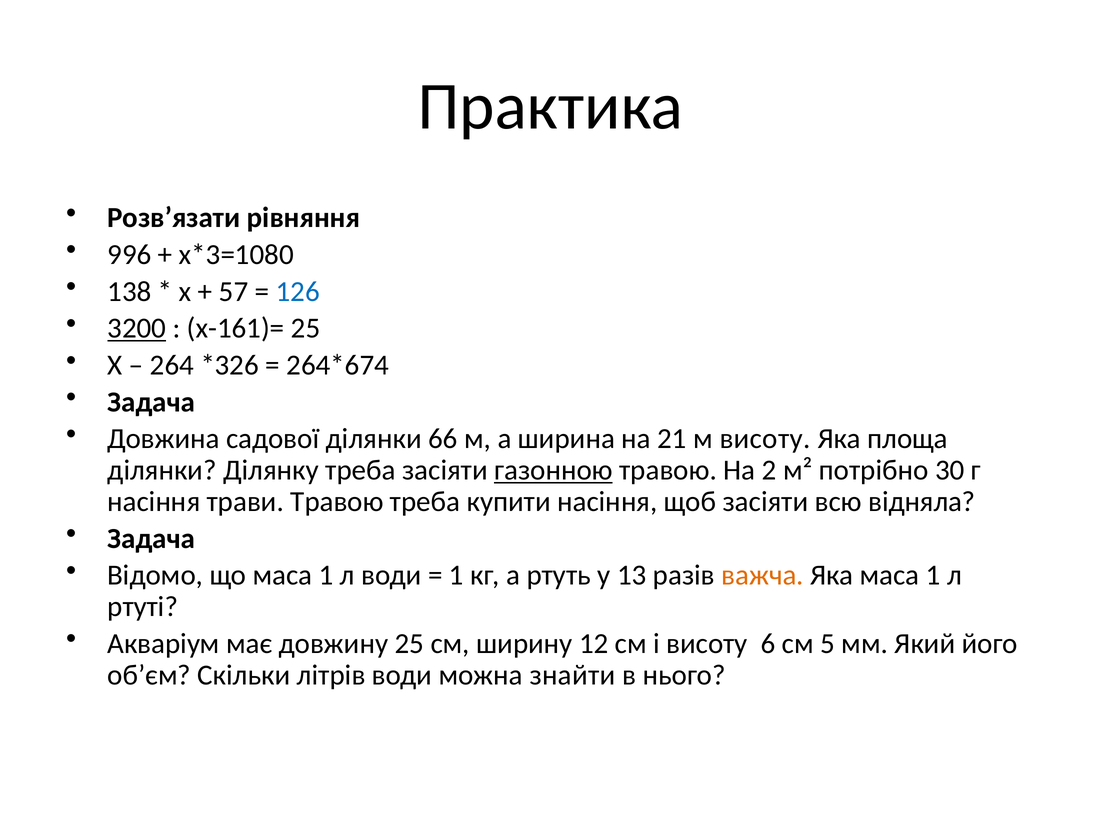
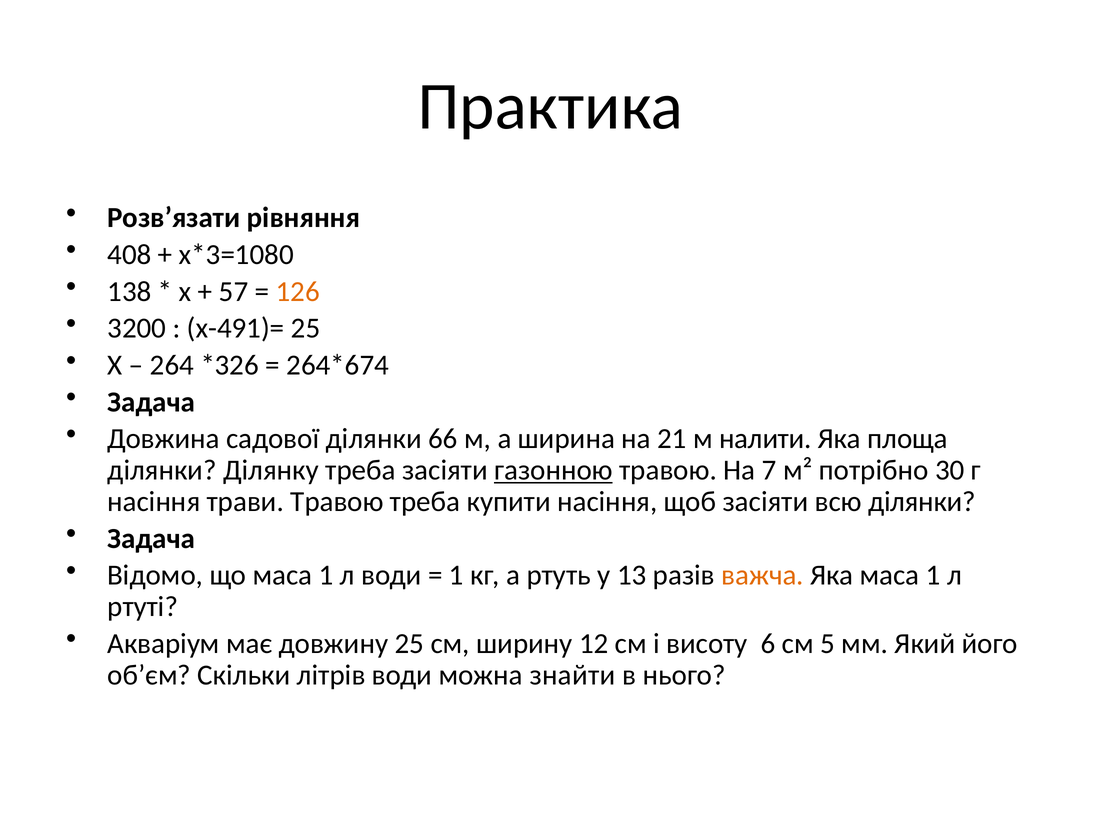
996: 996 -> 408 (129, 254)
126 colour: blue -> orange (298, 291)
3200 underline: present -> none (137, 328)
х-161)=: х-161)= -> х-491)= (236, 328)
м висоту: висоту -> налити (765, 439)
2: 2 -> 7 (769, 470)
всю відняла: відняла -> ділянки (922, 501)
